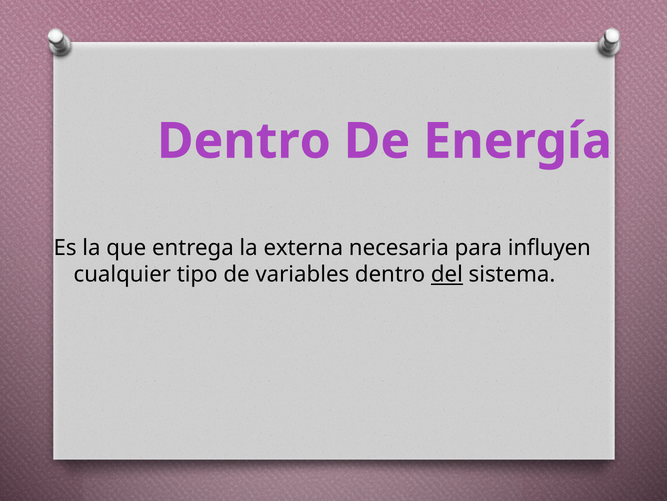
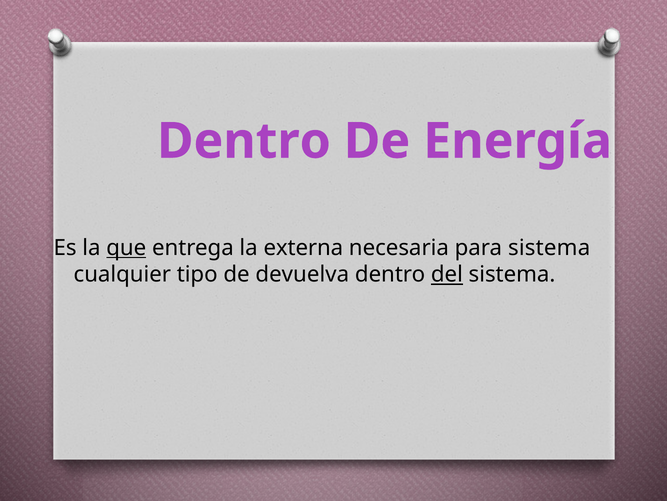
que underline: none -> present (126, 248)
para influyen: influyen -> sistema (549, 248)
variables: variables -> devuelva (302, 274)
